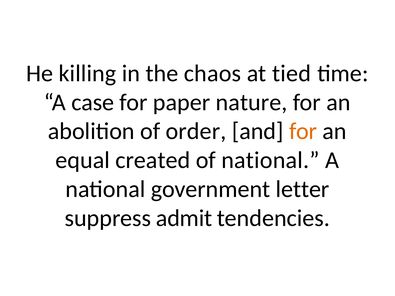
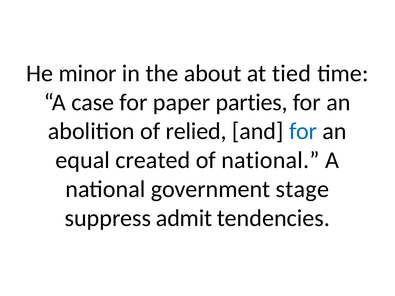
killing: killing -> minor (88, 73)
chaos: chaos -> about (213, 73)
nature: nature -> parties (252, 102)
order: order -> relied (196, 131)
for colour: orange -> blue (303, 131)
letter: letter -> stage (302, 189)
